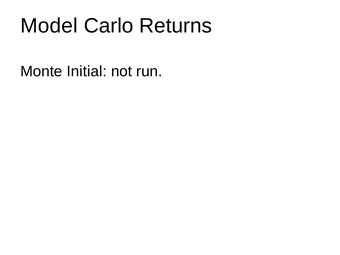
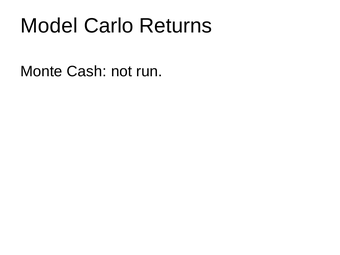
Initial: Initial -> Cash (87, 71)
